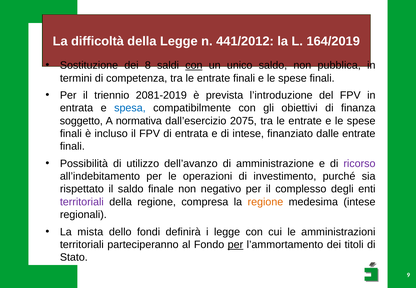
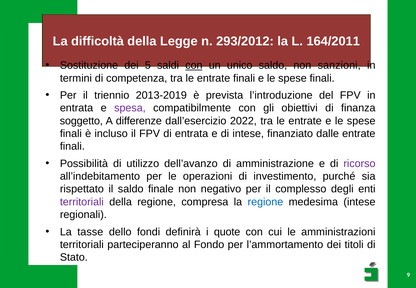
441/2012: 441/2012 -> 293/2012 (245, 41)
164/2019: 164/2019 -> 164/2011 (333, 41)
8: 8 -> 5 (148, 65)
pubblica: pubblica -> sanzioni (339, 65)
2081-2019: 2081-2019 -> 2013-2019 (161, 95)
spesa colour: blue -> purple (130, 108)
normativa: normativa -> differenze (139, 121)
2075: 2075 -> 2022 (243, 121)
regione colour: orange -> blue (265, 202)
mista: mista -> tasse (90, 232)
i legge: legge -> quote (227, 232)
per underline: present -> none (235, 245)
